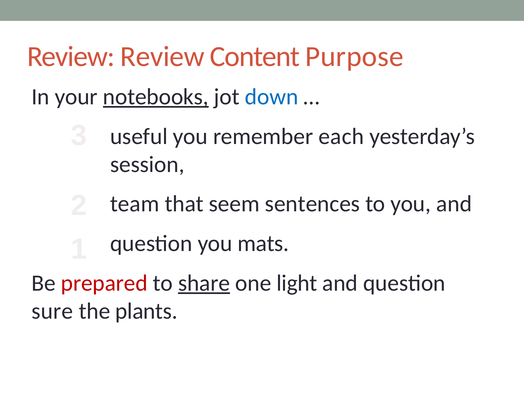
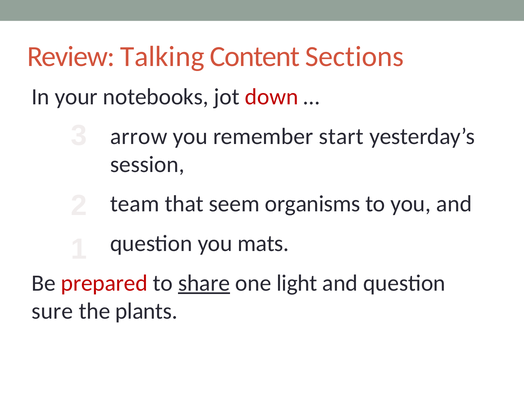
Review Review: Review -> Talking (162, 57)
Purpose: Purpose -> Sections (354, 57)
notebooks underline: present -> none (156, 97)
down colour: blue -> red (272, 97)
useful: useful -> arrow (139, 136)
each: each -> start (341, 136)
sentences: sentences -> organisms (313, 204)
